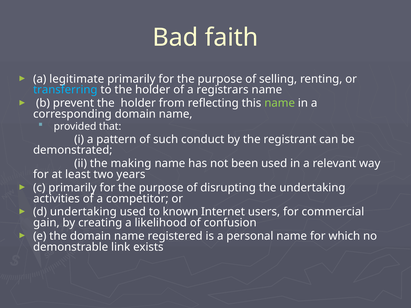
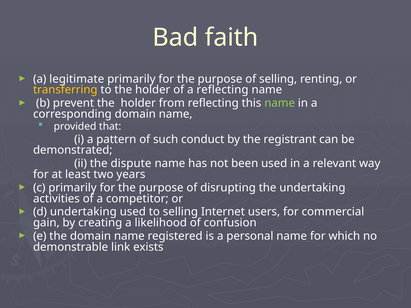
transferring colour: light blue -> yellow (65, 90)
a registrars: registrars -> reflecting (222, 90)
making: making -> dispute (131, 164)
to known: known -> selling (180, 212)
